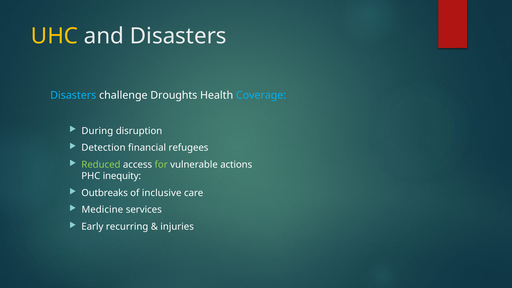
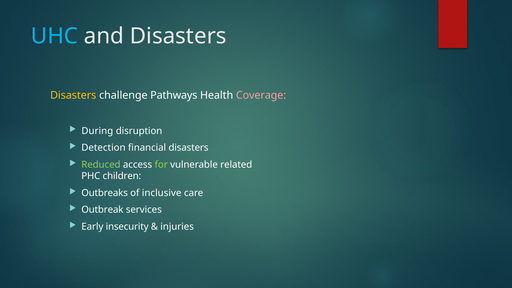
UHC colour: yellow -> light blue (55, 36)
Disasters colour: light blue -> yellow (73, 95)
Droughts: Droughts -> Pathways (174, 95)
Coverage colour: light blue -> pink (261, 95)
financial refugees: refugees -> disasters (189, 148)
actions: actions -> related (236, 165)
inequity: inequity -> children (122, 176)
Medicine: Medicine -> Outbreak (102, 210)
recurring: recurring -> insecurity (127, 227)
